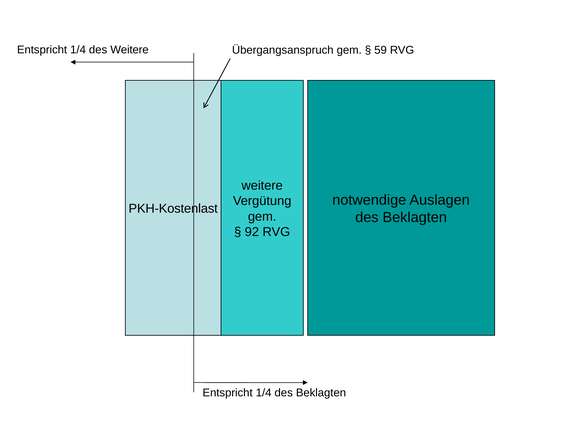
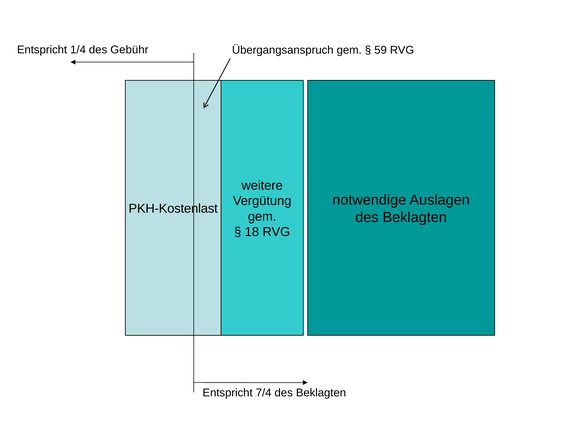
des Weitere: Weitere -> Gebühr (129, 50)
92: 92 -> 18 (252, 232)
1/4: 1/4 -> 7/4 (264, 393)
